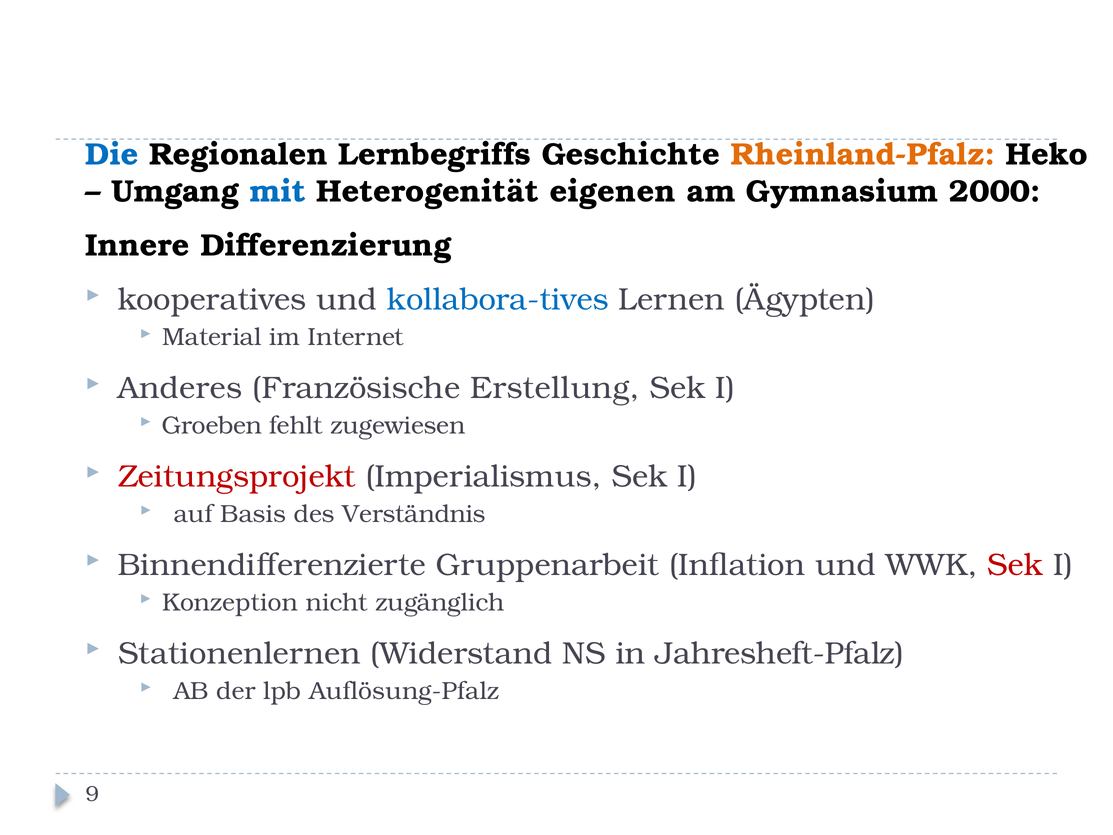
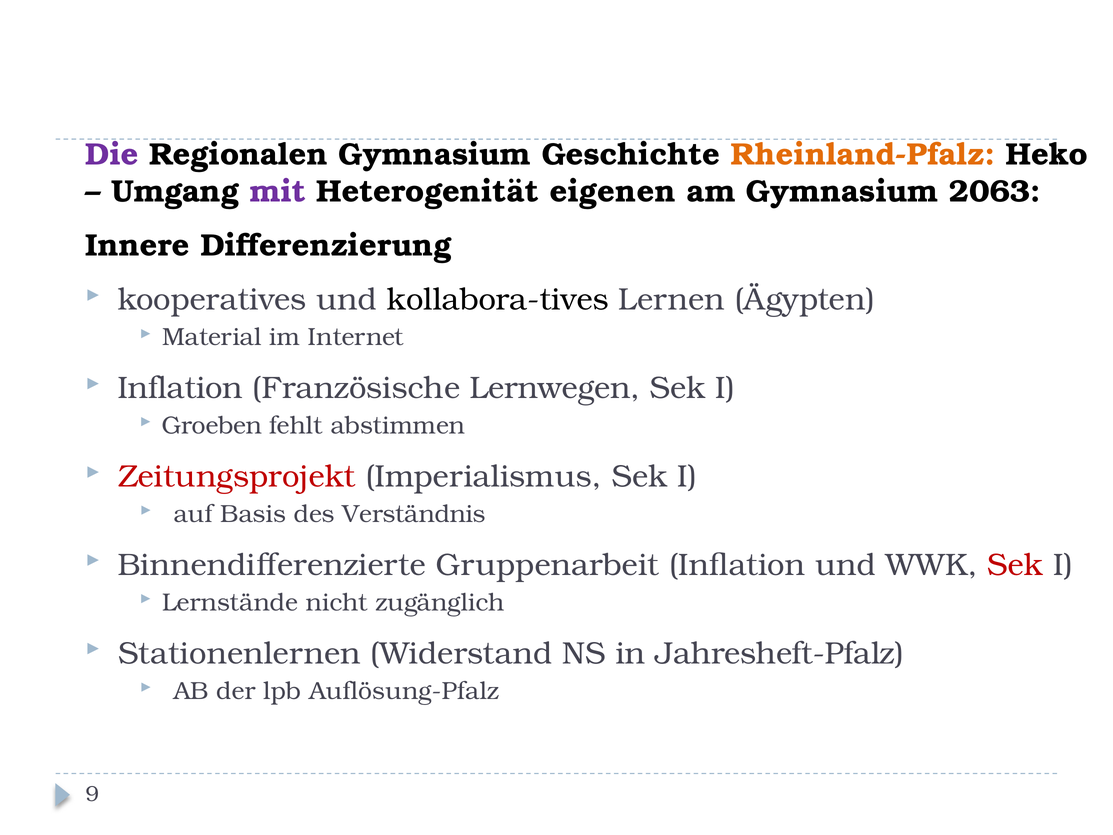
Die colour: blue -> purple (112, 154)
Regionalen Lernbegriffs: Lernbegriffs -> Gymnasium (435, 154)
mit colour: blue -> purple (278, 191)
2000: 2000 -> 2063 (995, 191)
kollabora-tives colour: blue -> black (498, 300)
Anderes: Anderes -> Inflation (180, 388)
Erstellung: Erstellung -> Lernwegen (555, 388)
zugewiesen: zugewiesen -> abstimmen (398, 426)
Konzeption: Konzeption -> Lernstände (230, 603)
